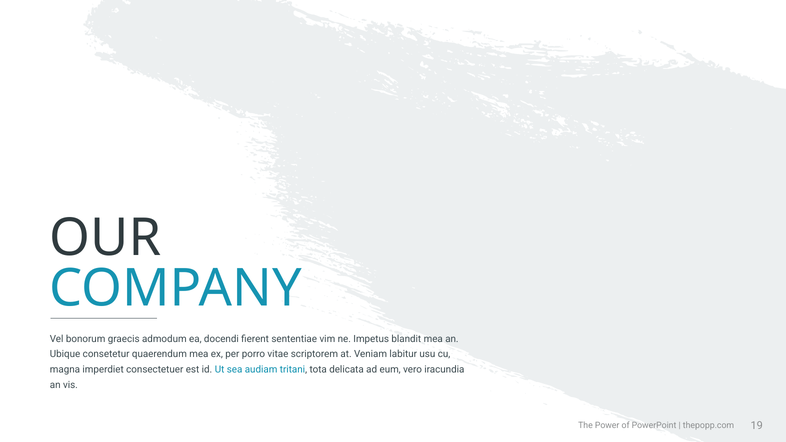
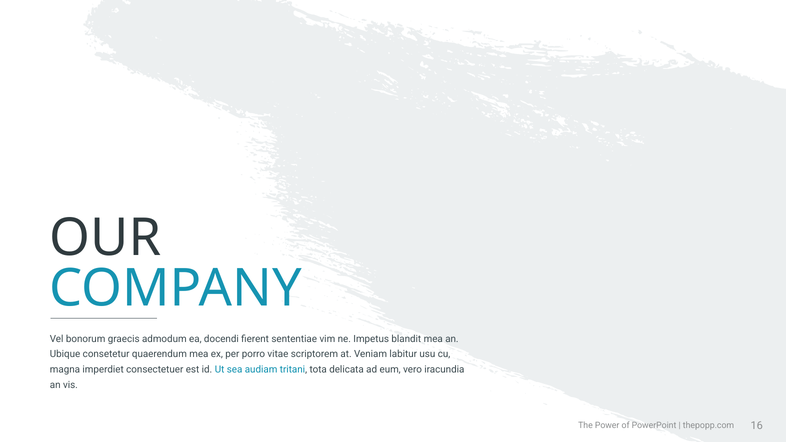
19: 19 -> 16 (757, 425)
